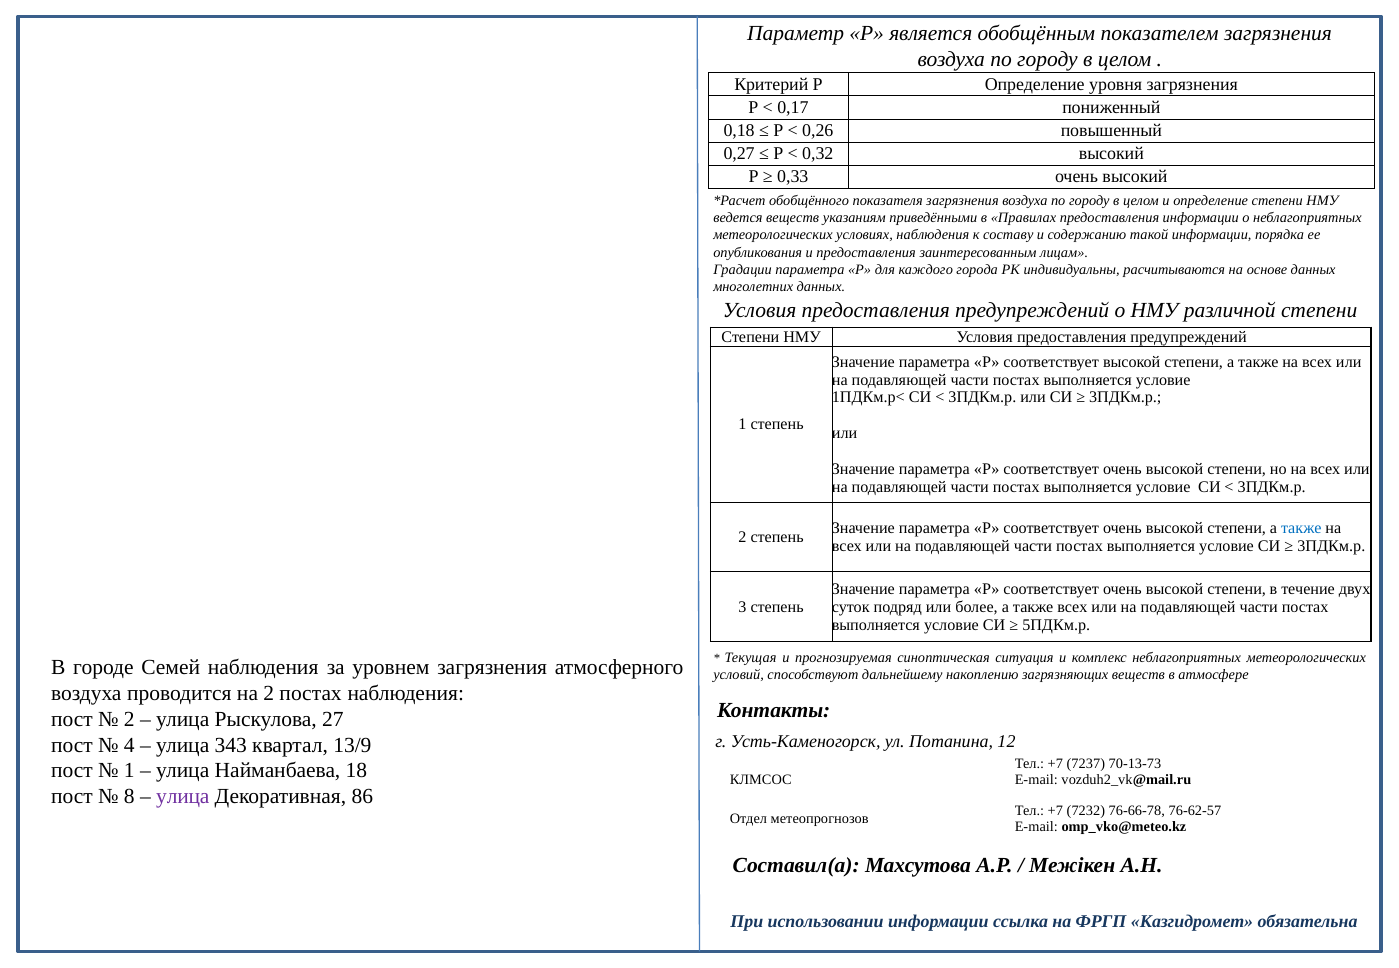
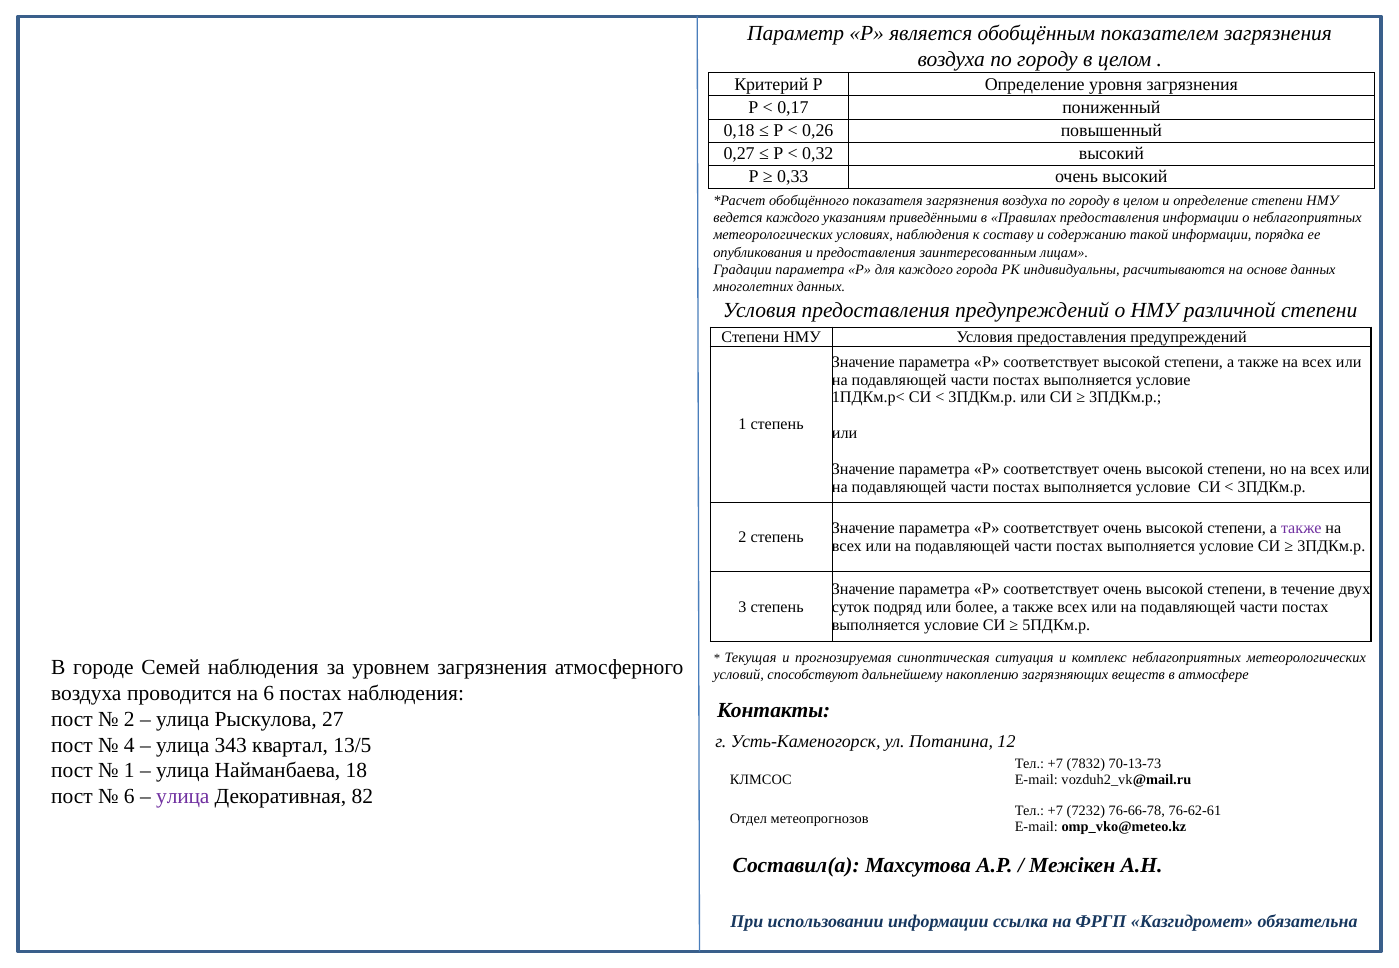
ведется веществ: веществ -> каждого (793, 218)
также colour: blue -> purple (1301, 528)
на 2: 2 -> 6 (269, 694)
13/9: 13/9 -> 13/5 (352, 745)
7237: 7237 -> 7832 (1086, 764)
8: 8 -> 6 (129, 797)
86: 86 -> 82 (362, 797)
76-62-57: 76-62-57 -> 76-62-61 (1195, 812)
